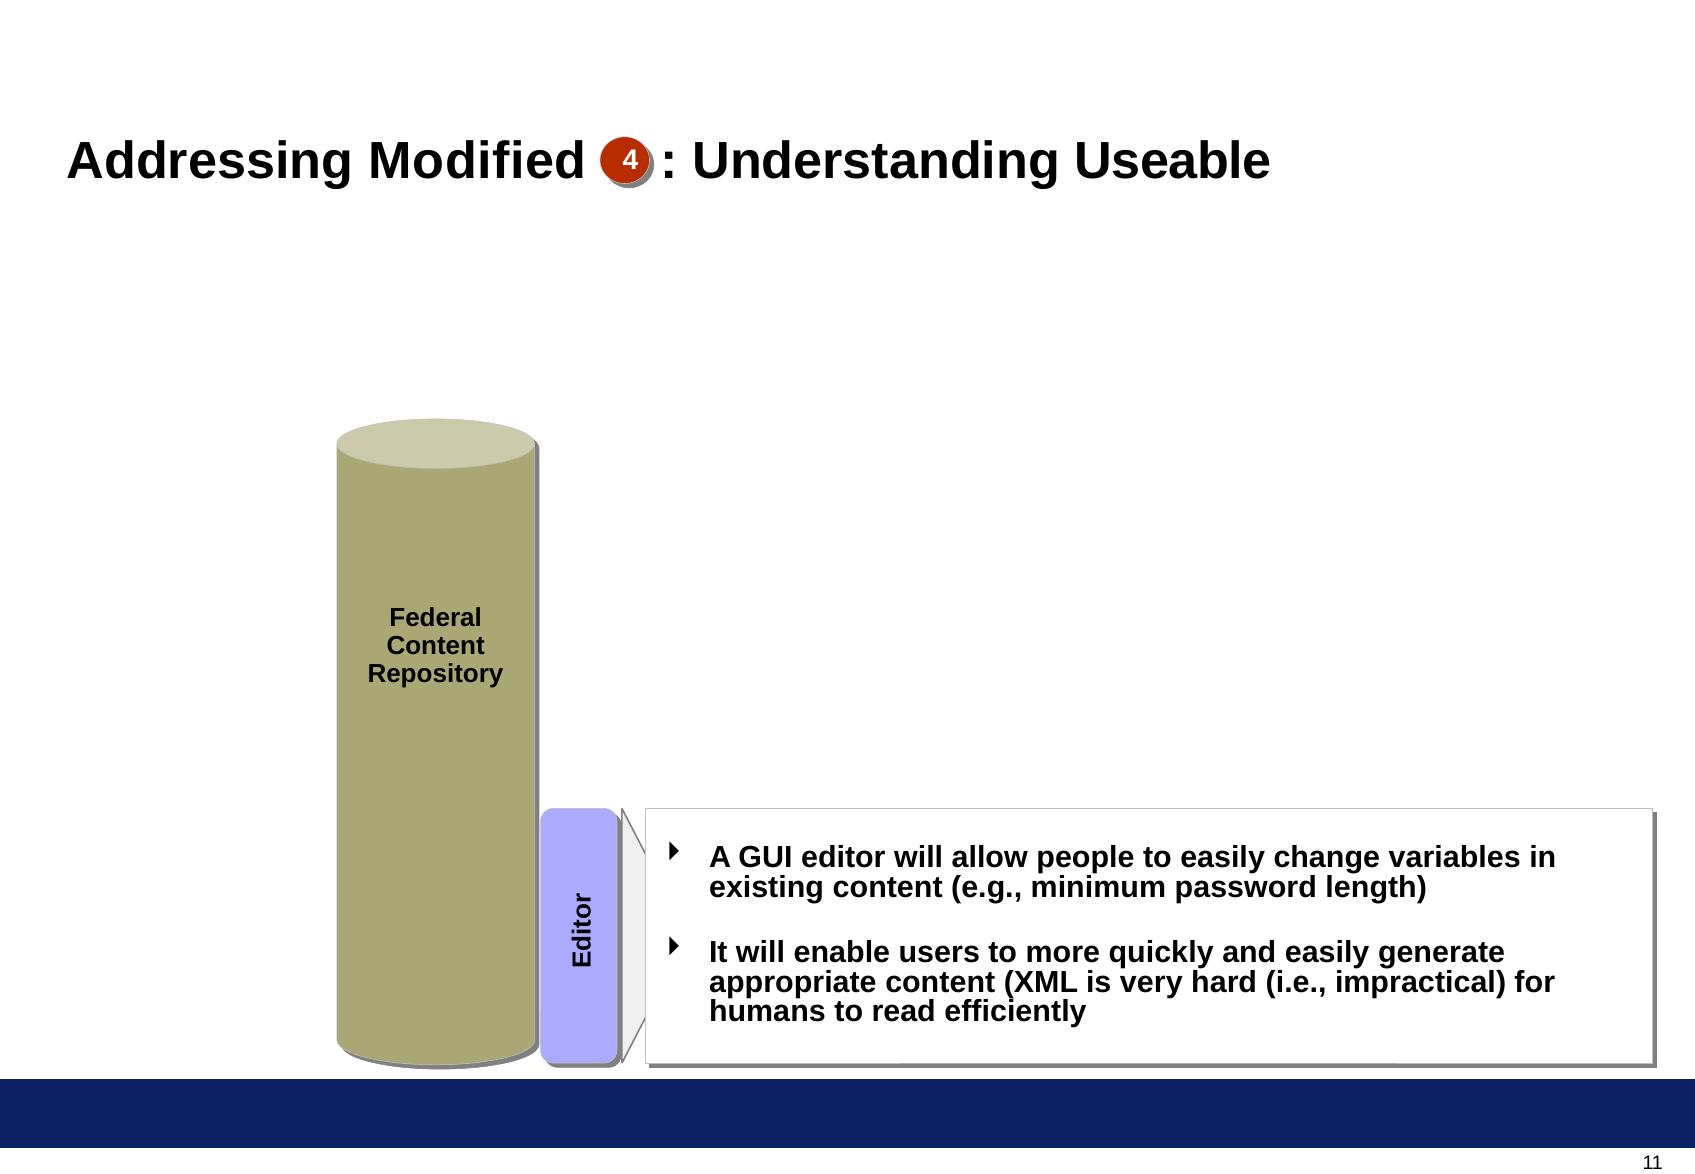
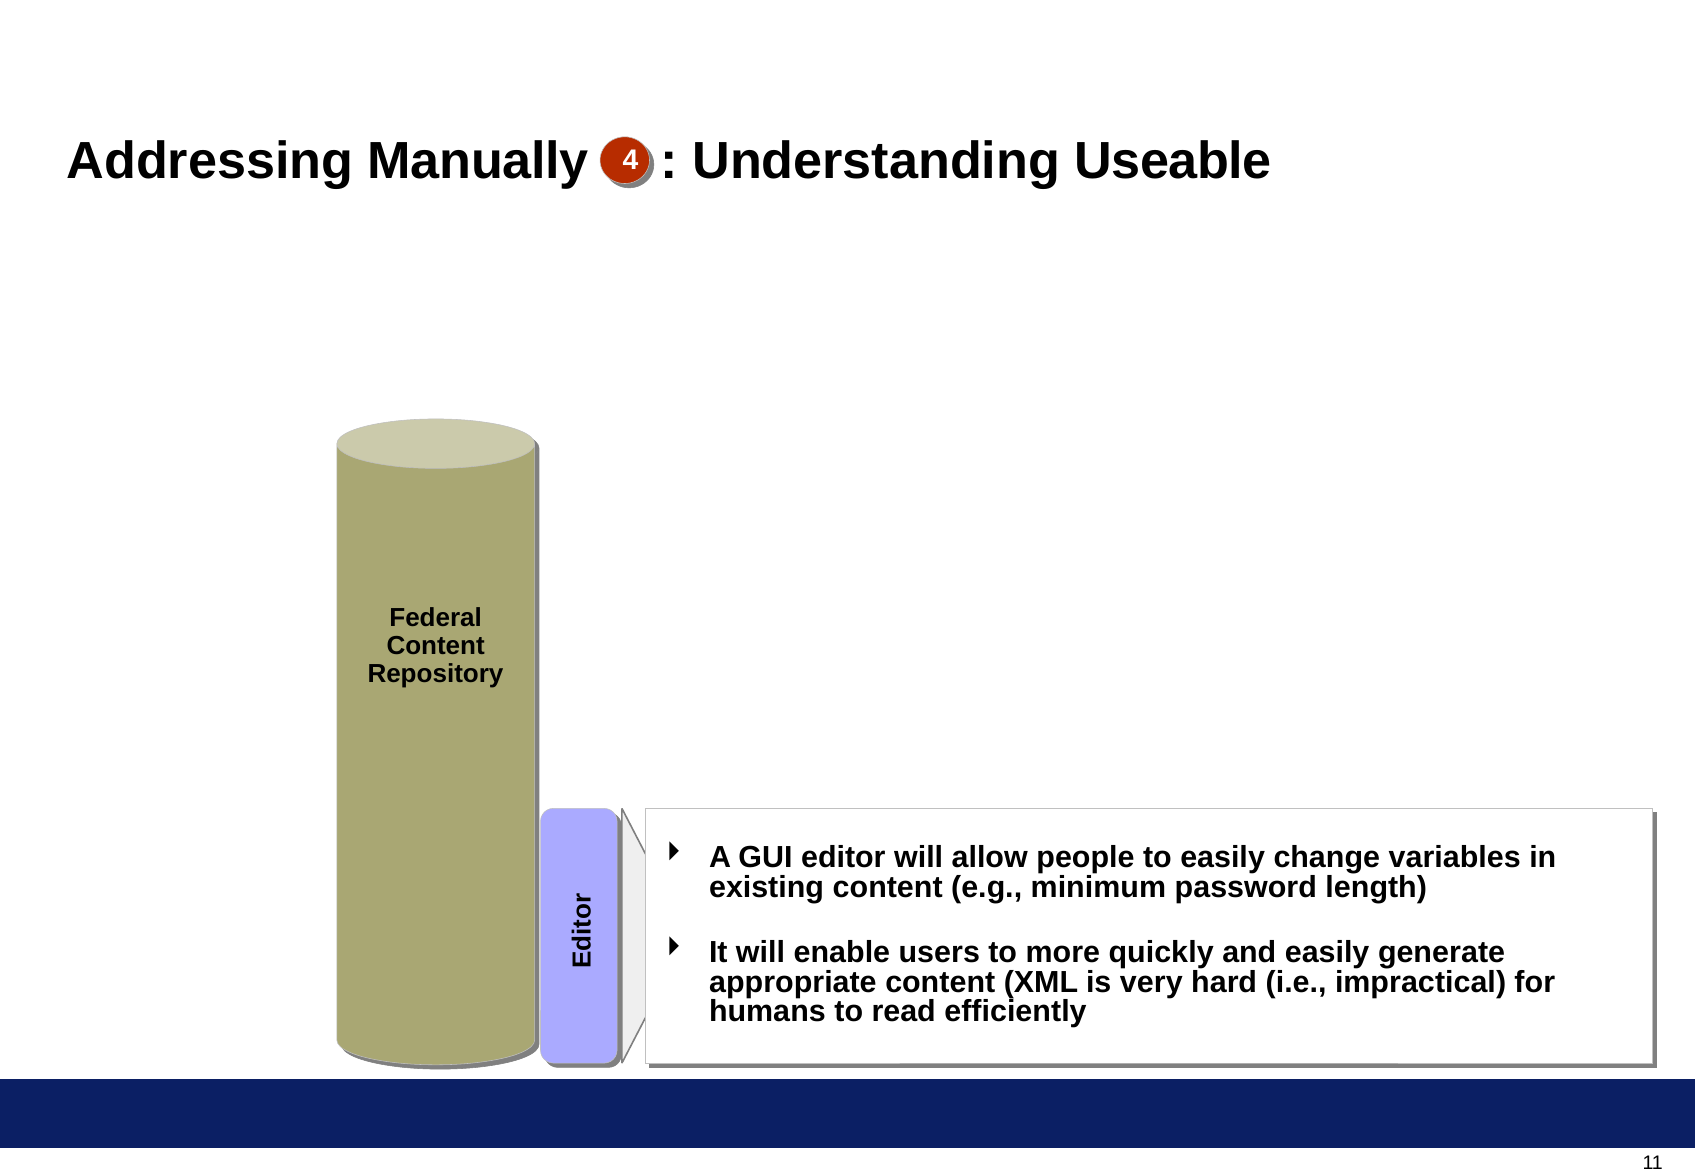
Modified: Modified -> Manually (478, 161)
